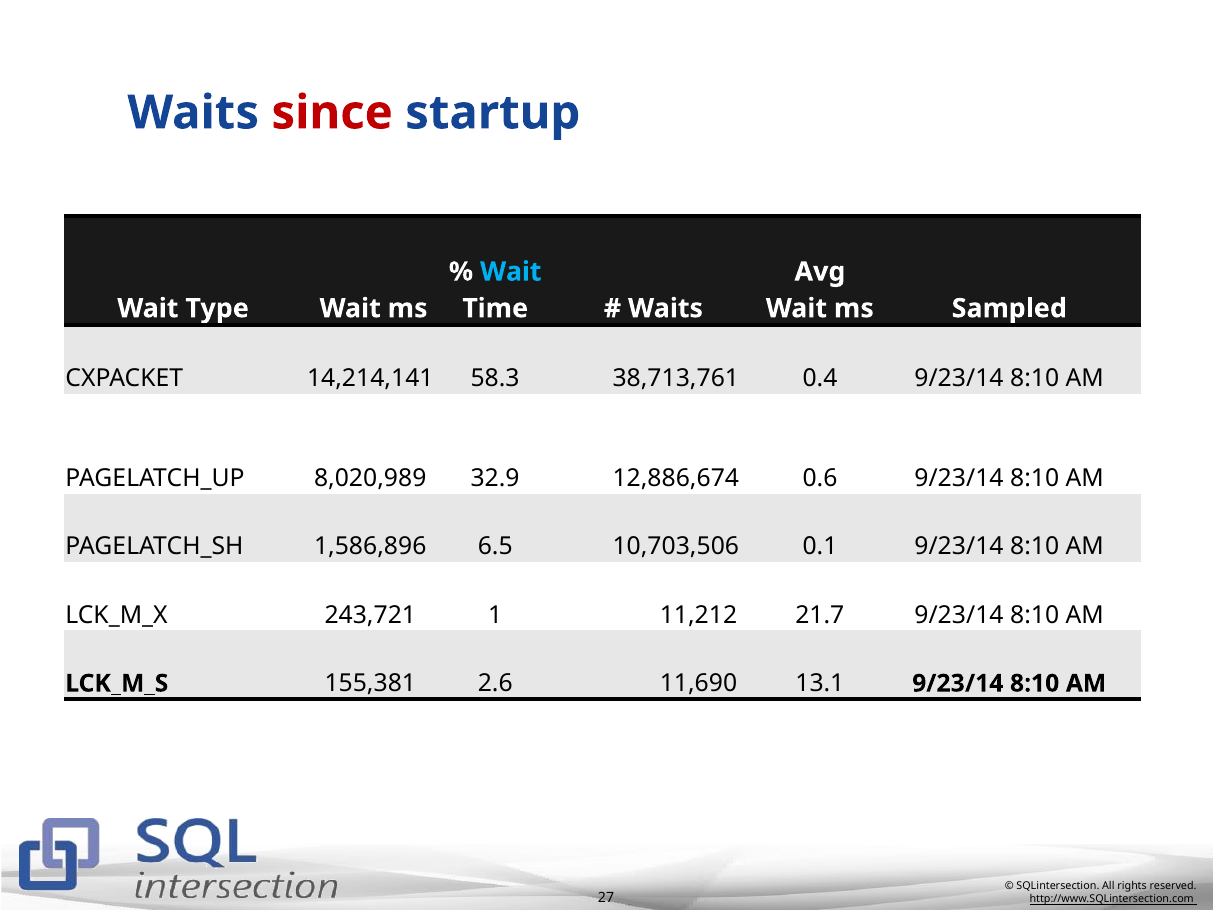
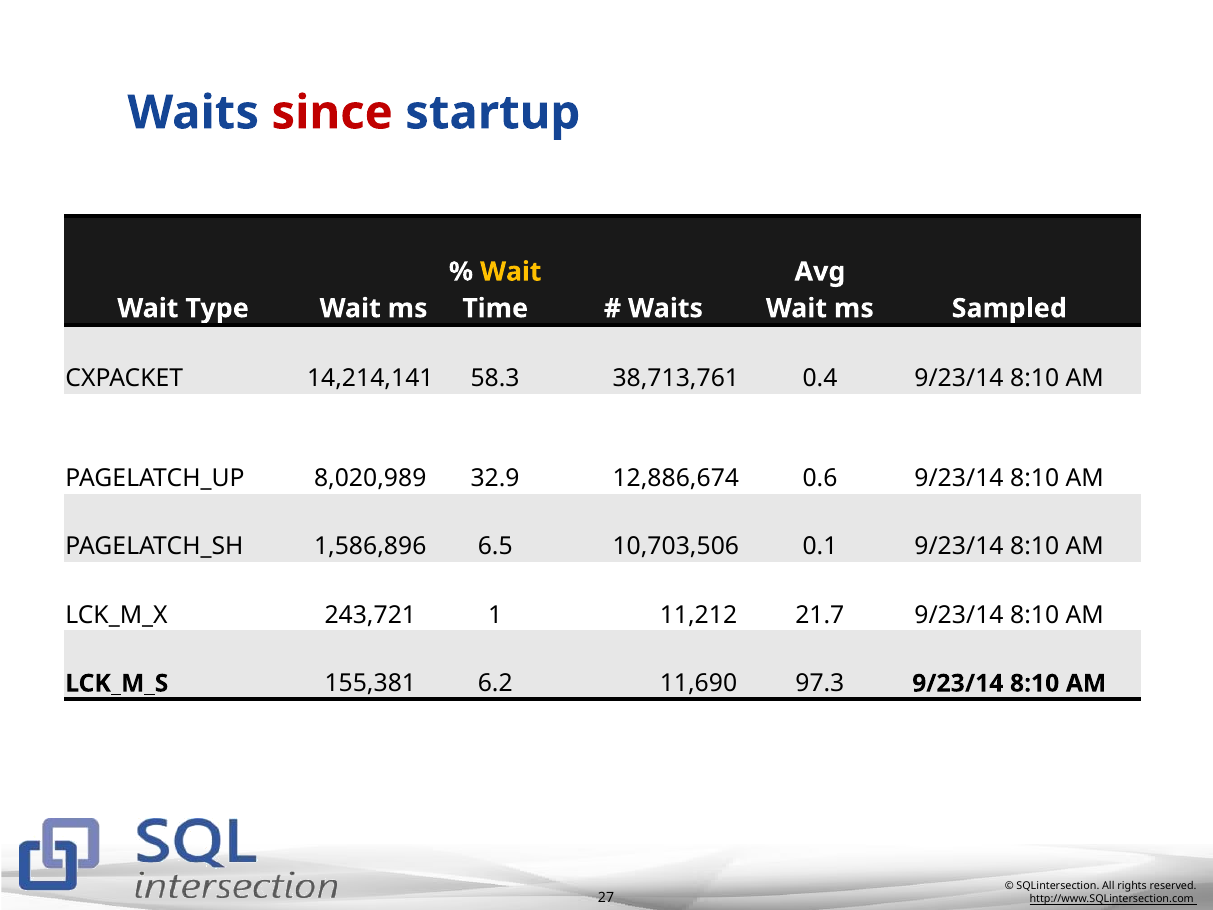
Wait colour: light blue -> yellow (511, 272)
2.6: 2.6 -> 6.2 (495, 683)
13.1: 13.1 -> 97.3 (820, 683)
